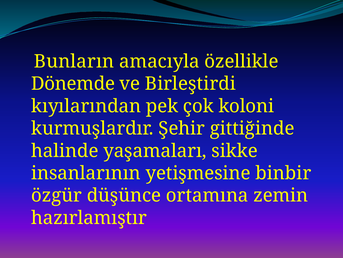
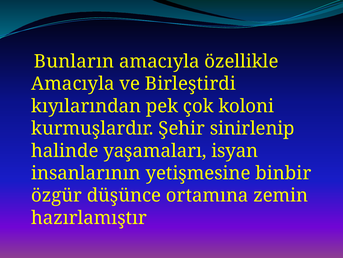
Dönemde: Dönemde -> Amacıyla (73, 84)
gittiğinde: gittiğinde -> sinirlenip (252, 128)
sikke: sikke -> isyan (235, 150)
